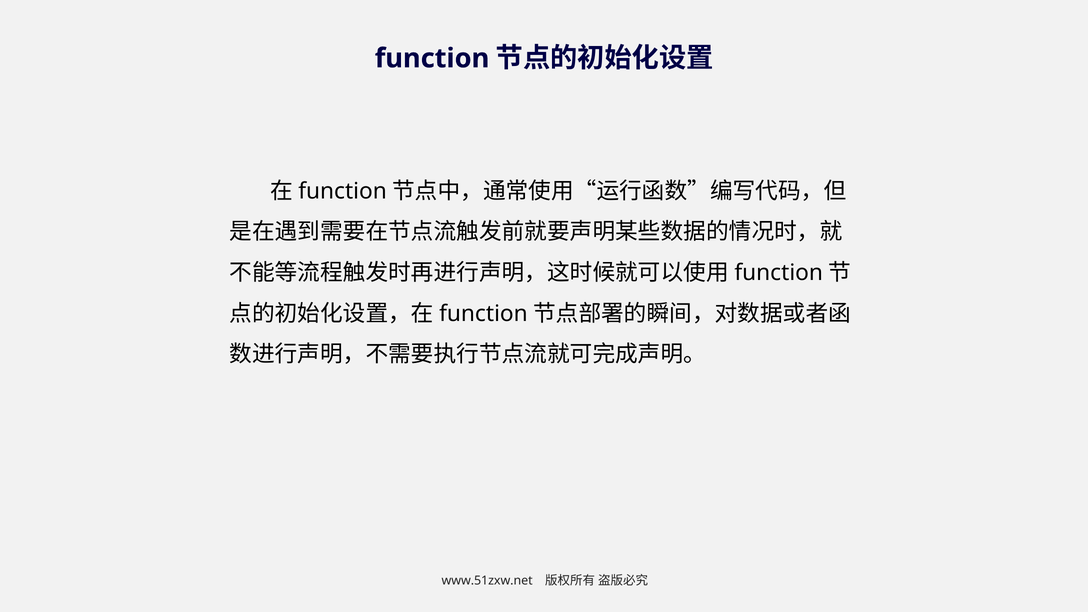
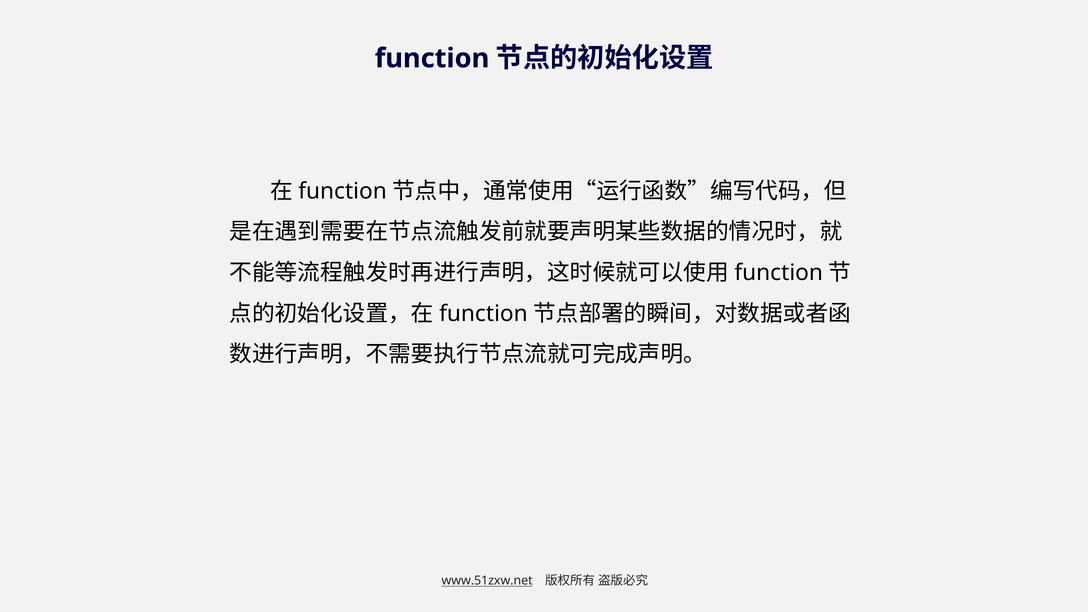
www.51zxw.net underline: none -> present (487, 581)
